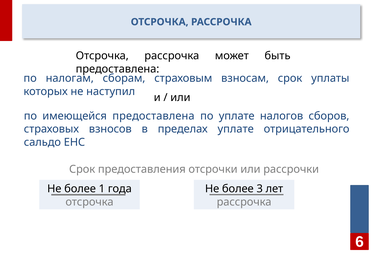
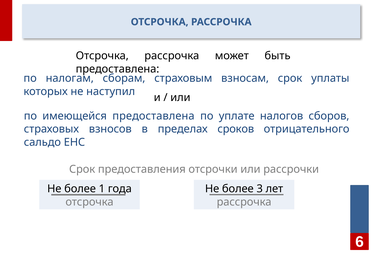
пределах уплате: уплате -> сроков (236, 129)
